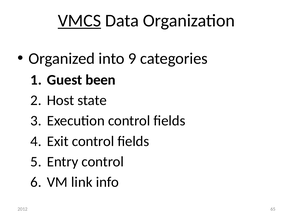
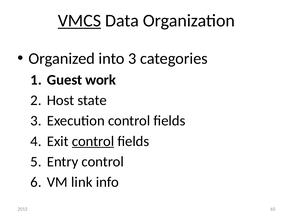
into 9: 9 -> 3 (132, 59)
been: been -> work (101, 80)
control underline: none -> present (93, 142)
